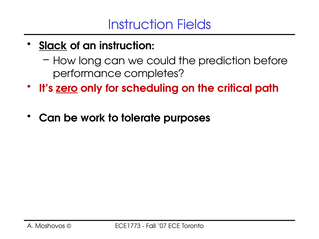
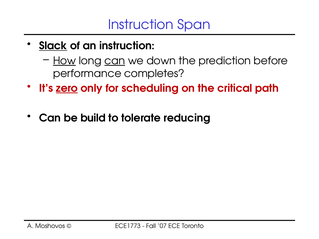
Fields: Fields -> Span (194, 25)
How underline: none -> present (64, 61)
can underline: none -> present (115, 61)
could: could -> down (161, 61)
work: work -> build (93, 118)
purposes: purposes -> reducing (187, 118)
